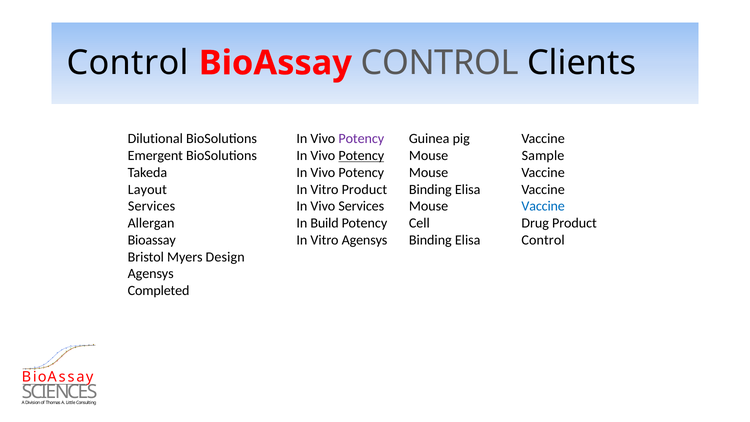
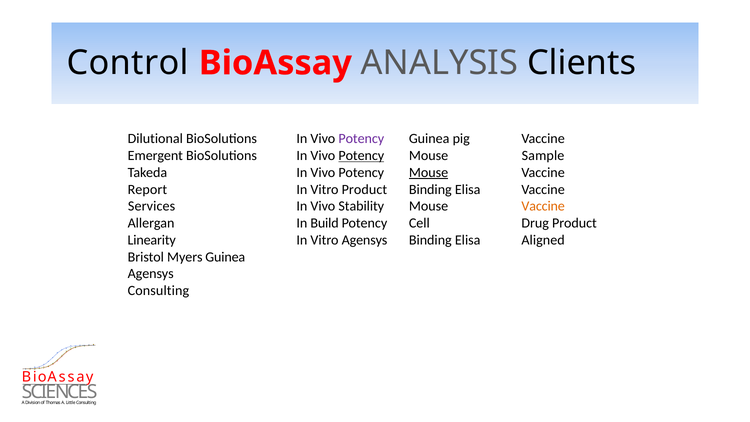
BioAssay CONTROL: CONTROL -> ANALYSIS (439, 63)
Mouse underline: none -> present (429, 172)
Layout: Layout -> Report (147, 189)
Vivo Services: Services -> Stability (361, 206)
Vaccine colour: blue -> orange (543, 206)
Bioassay: Bioassay -> Linearity (152, 240)
Elisa Control: Control -> Aligned (543, 240)
Myers Design: Design -> Guinea (225, 257)
Completed: Completed -> Consulting (158, 291)
